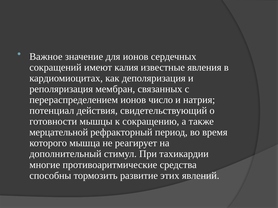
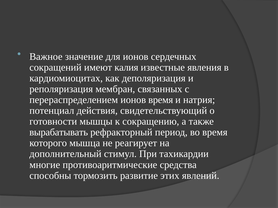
ионов число: число -> время (161, 100)
мерцательной: мерцательной -> вырабатывать (59, 133)
